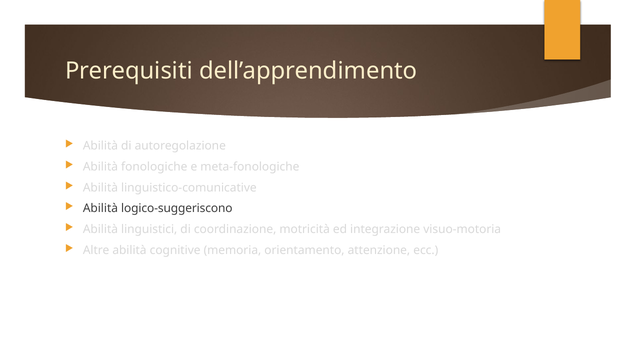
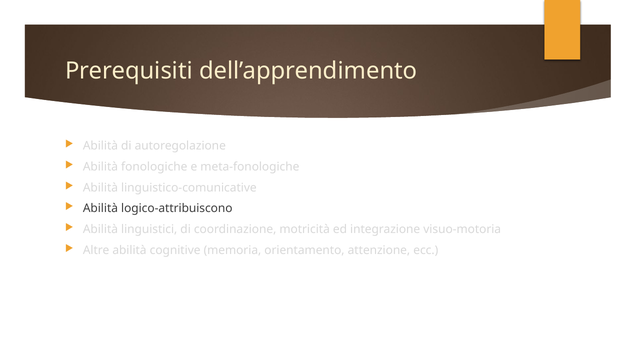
logico-suggeriscono: logico-suggeriscono -> logico-attribuiscono (177, 209)
